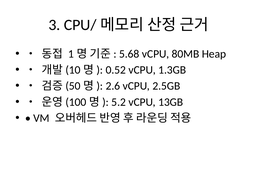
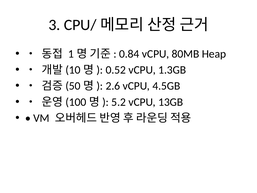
5.68: 5.68 -> 0.84 (129, 54)
2.5GB: 2.5GB -> 4.5GB (166, 86)
